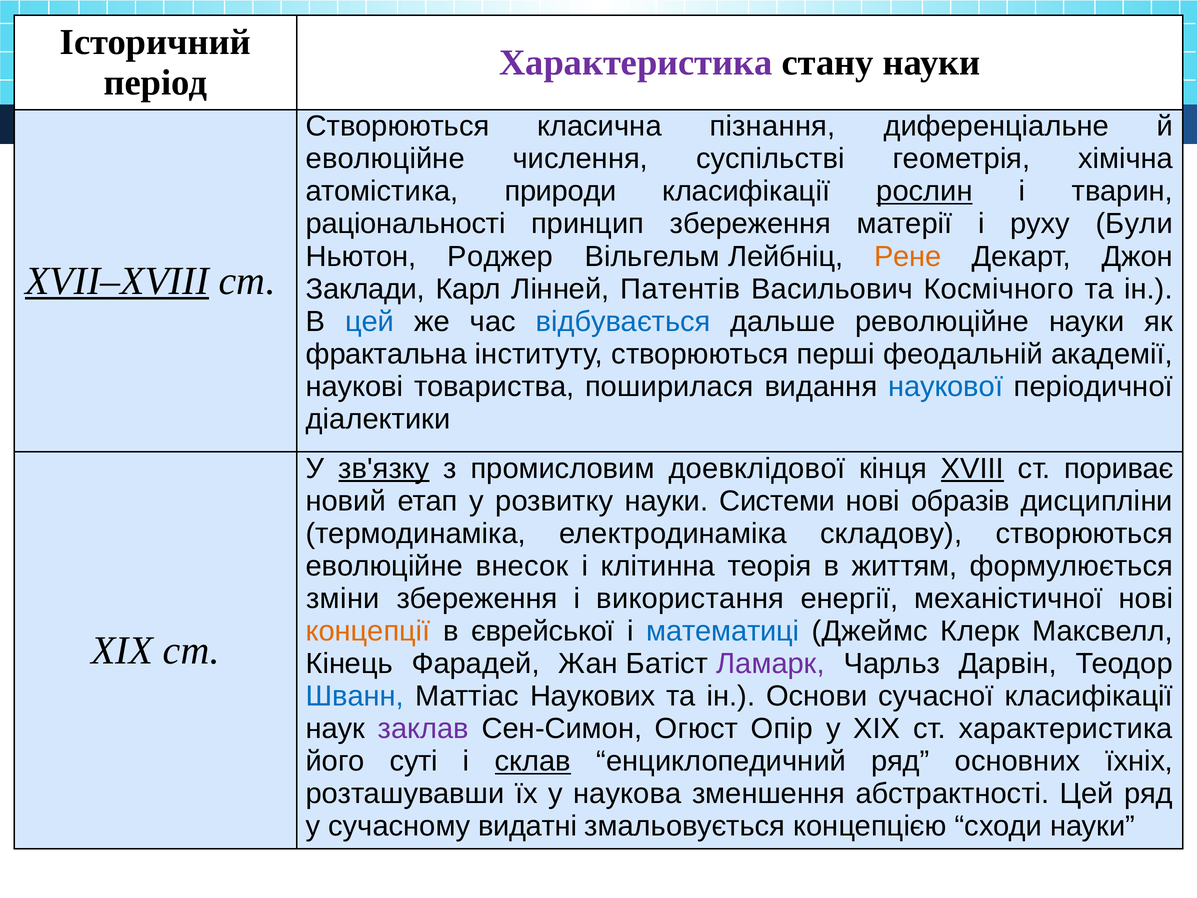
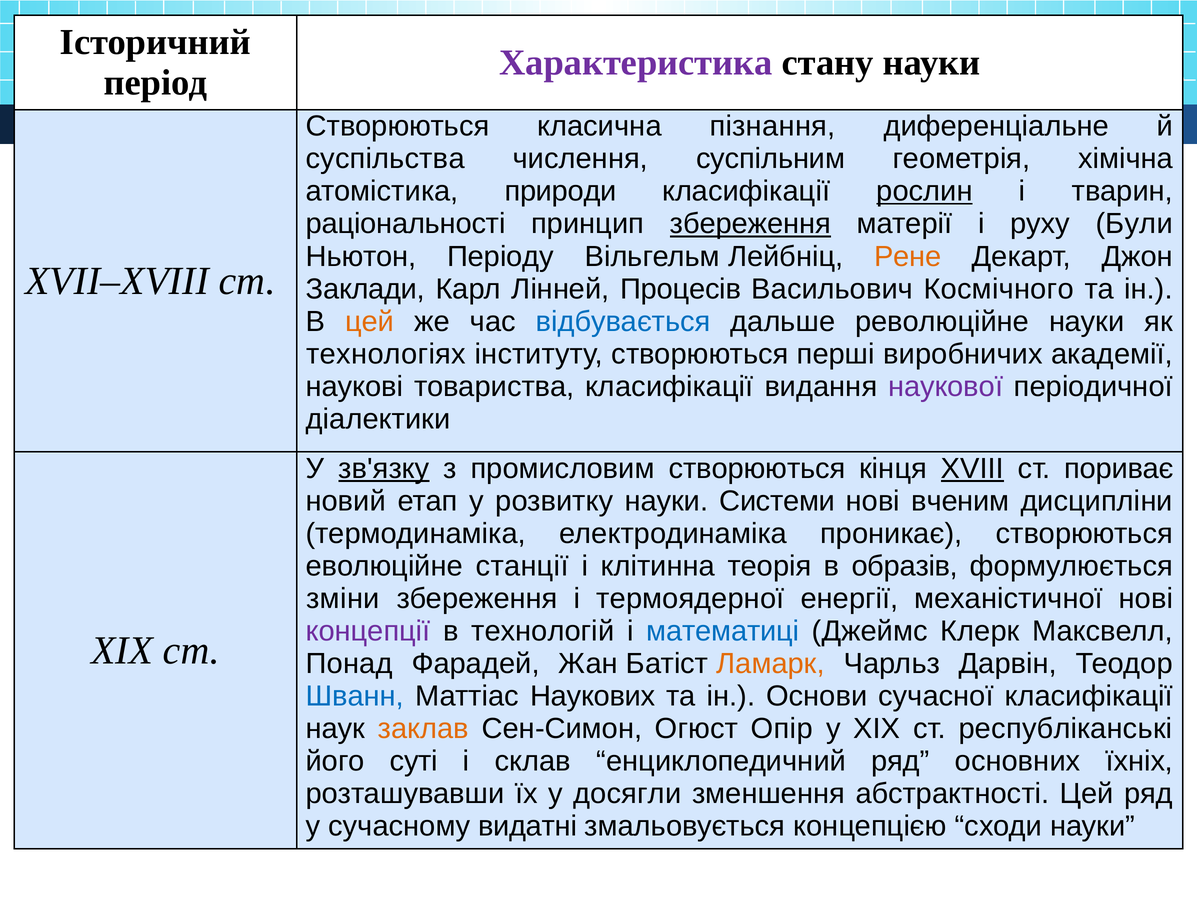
еволюційне: еволюційне -> суспільства (385, 159)
суспільстві: суспільстві -> суспільним (771, 159)
збереження underline: none -> present (750, 224)
Роджер: Роджер -> Періоду (501, 256)
XVII–XVIII underline: present -> none (117, 281)
Патентів: Патентів -> Процесів (681, 289)
цей colour: blue -> orange (370, 321)
фрактальна: фрактальна -> технологіях (386, 354)
феодальній: феодальній -> виробничих (963, 354)
товариства поширилася: поширилася -> класифікації (669, 386)
наукової colour: blue -> purple (946, 386)
промисловим доевклідової: доевклідової -> створюються (757, 468)
образів: образів -> вченим (960, 501)
складову: складову -> проникає (891, 533)
внесок: внесок -> станції (522, 566)
життям: життям -> образів (905, 566)
використання: використання -> термоядерної (690, 599)
концепції colour: orange -> purple (368, 631)
єврейської: єврейської -> технологій (543, 631)
Кінець: Кінець -> Понад (349, 664)
Ламарк colour: purple -> orange (771, 664)
заклав colour: purple -> orange (423, 729)
ст характеристика: характеристика -> республіканські (1066, 729)
склав underline: present -> none (533, 761)
наукова: наукова -> досягли (627, 794)
